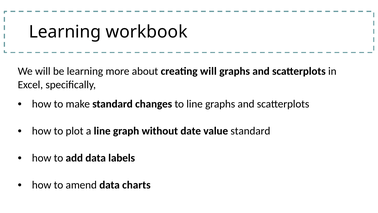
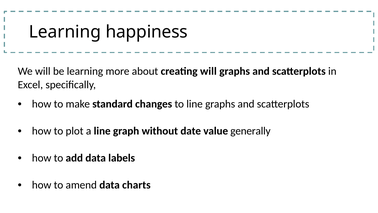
workbook: workbook -> happiness (147, 32)
value standard: standard -> generally (250, 131)
